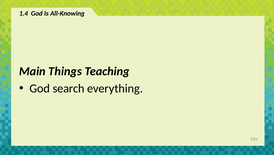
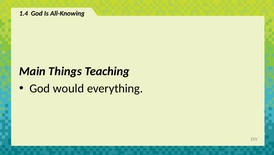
search: search -> would (68, 88)
